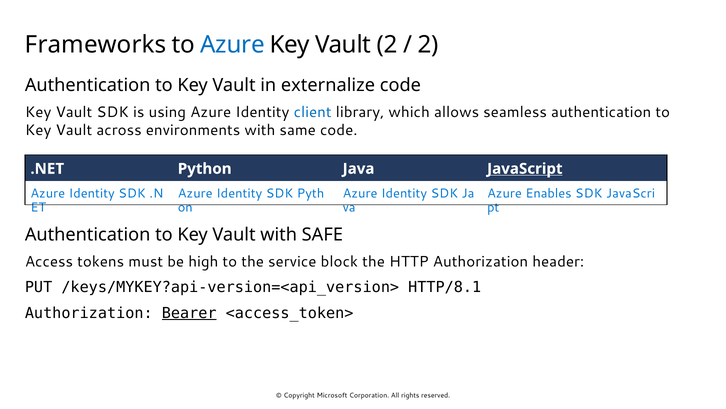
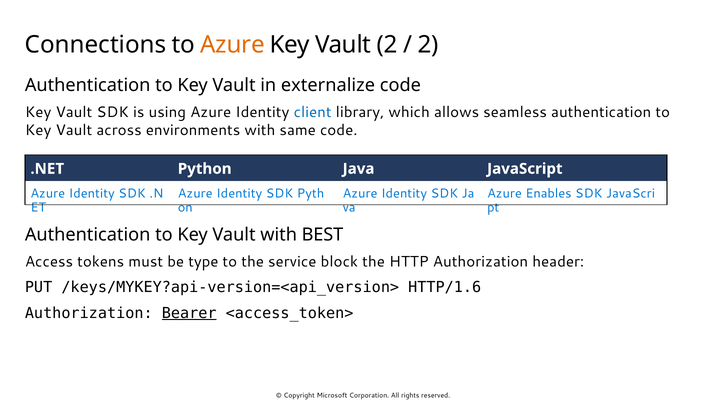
Frameworks: Frameworks -> Connections (96, 45)
Azure colour: blue -> orange (232, 45)
JavaScript underline: present -> none (525, 168)
SAFE: SAFE -> BEST (322, 234)
high: high -> type (203, 261)
HTTP/8.1: HTTP/8.1 -> HTTP/1.6 (445, 287)
